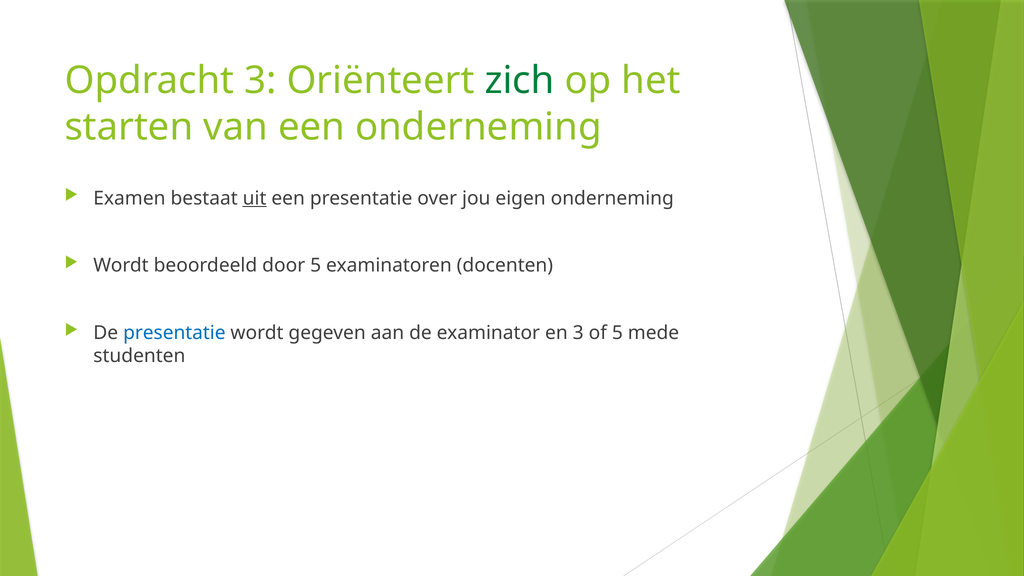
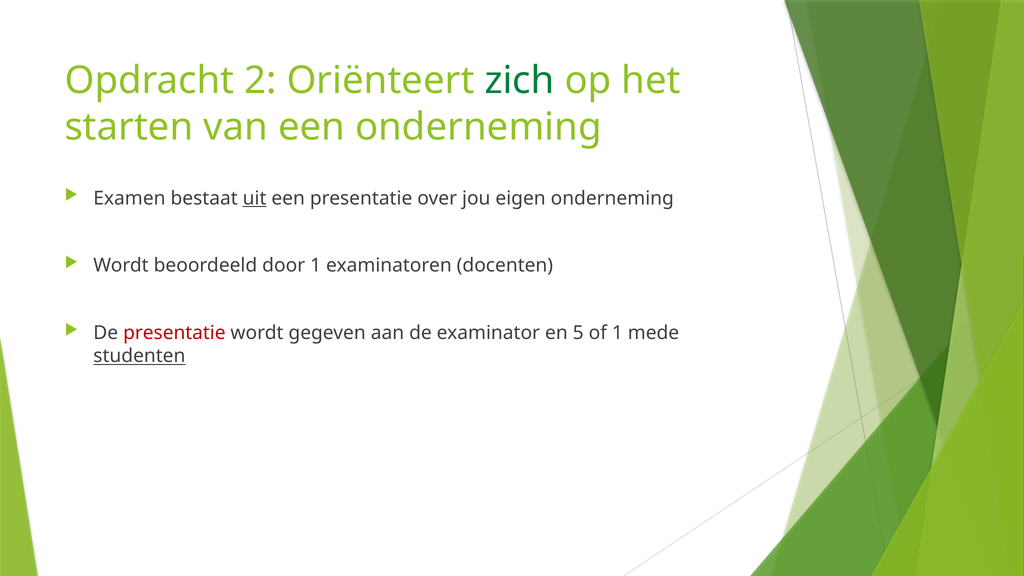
Opdracht 3: 3 -> 2 (260, 81)
door 5: 5 -> 1 (316, 266)
presentatie colour: blue -> red (174, 333)
en 3: 3 -> 5 (578, 333)
of 5: 5 -> 1 (617, 333)
studenten underline: none -> present (139, 356)
